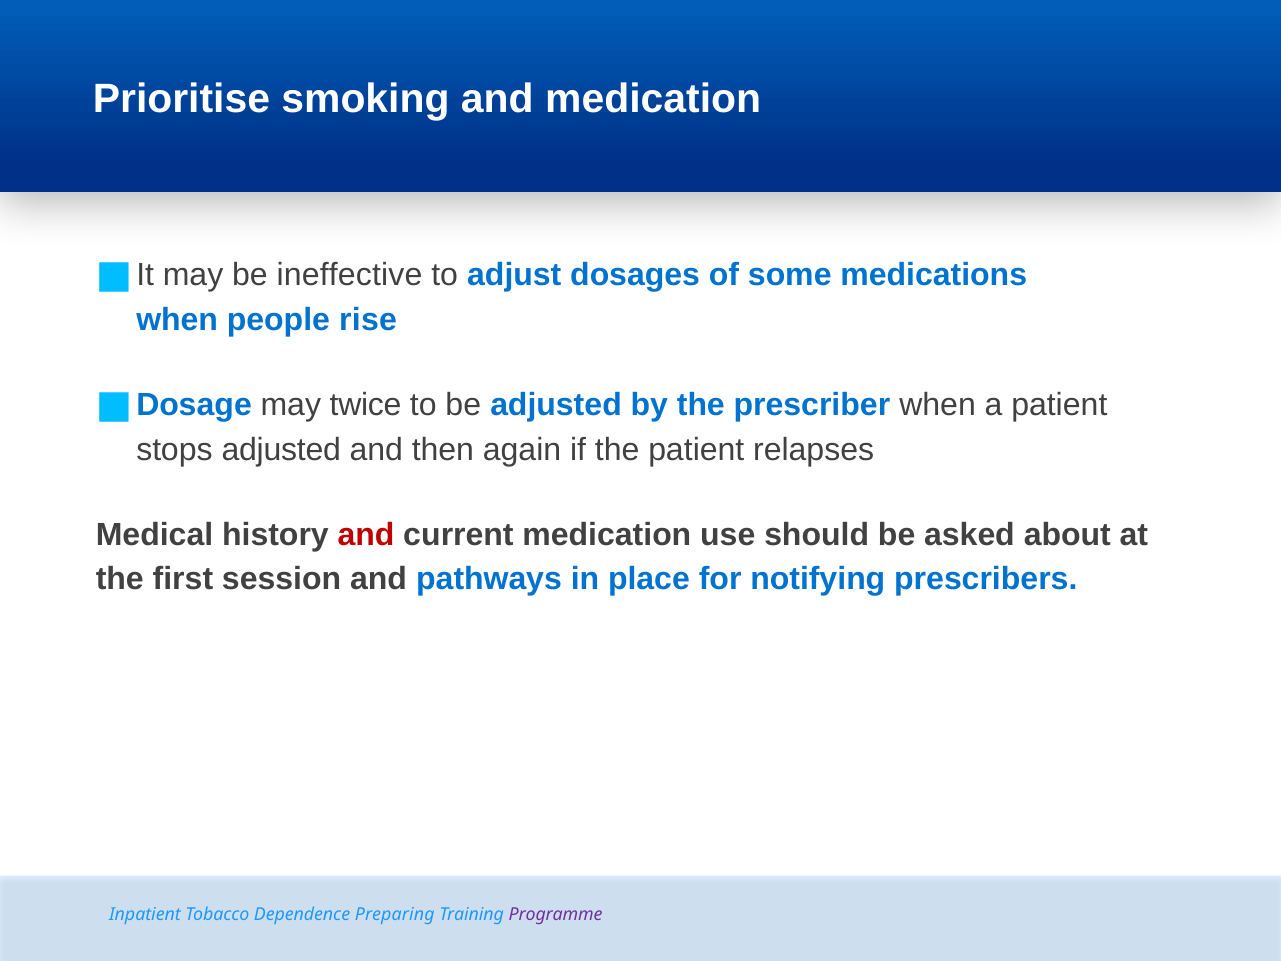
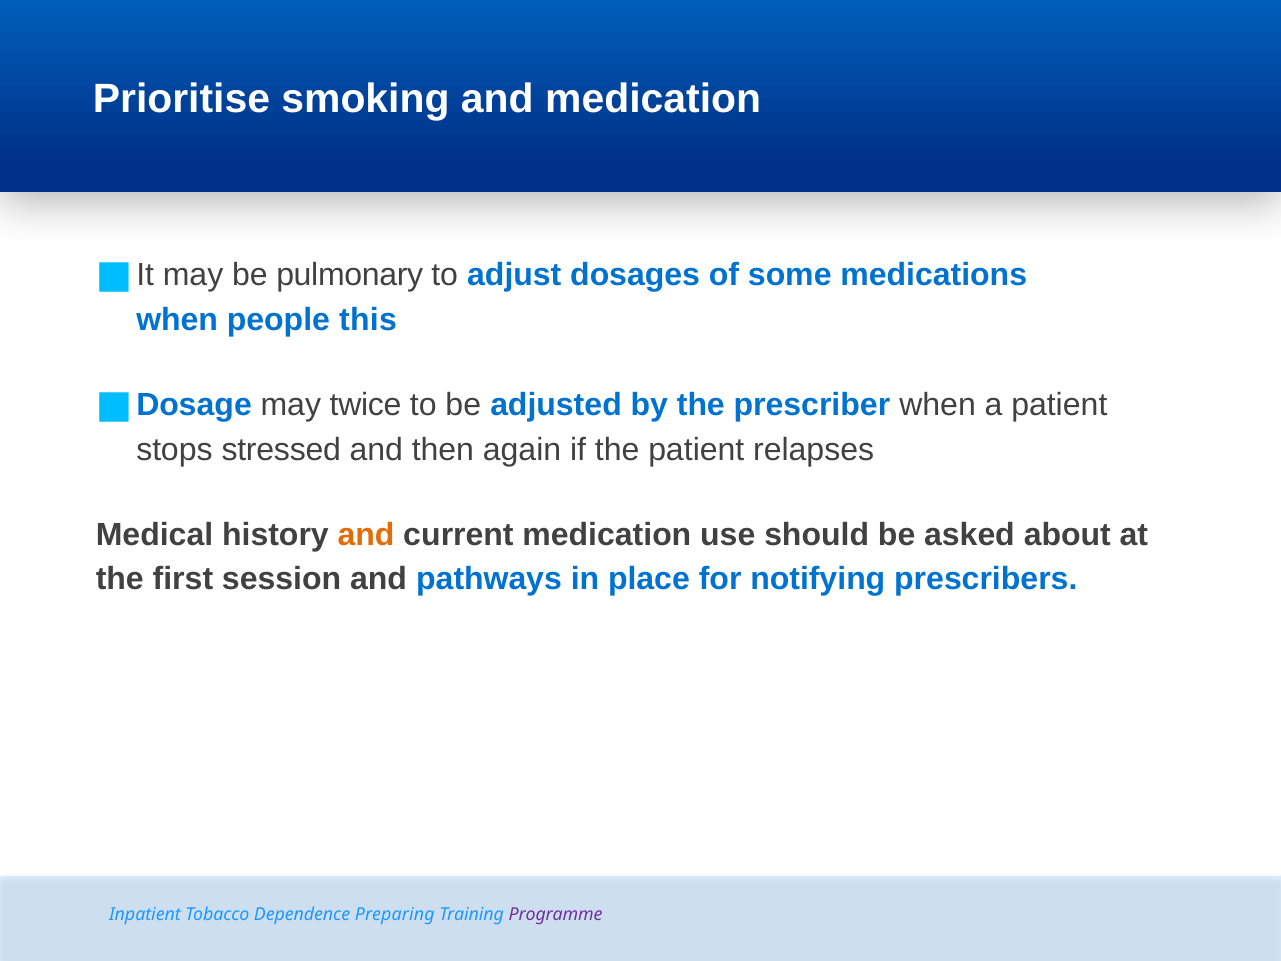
ineffective: ineffective -> pulmonary (350, 275)
rise: rise -> this (368, 320)
stops adjusted: adjusted -> stressed (281, 449)
and colour: red -> orange (366, 535)
